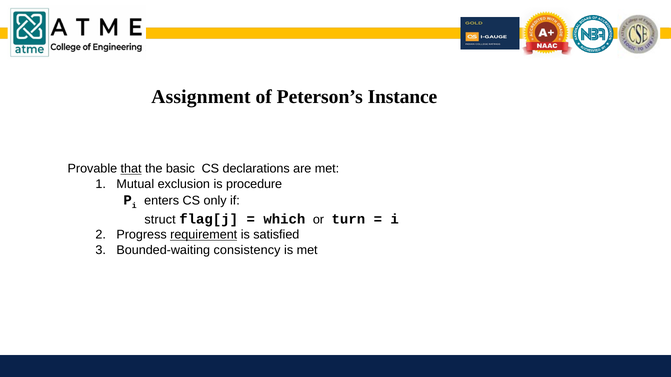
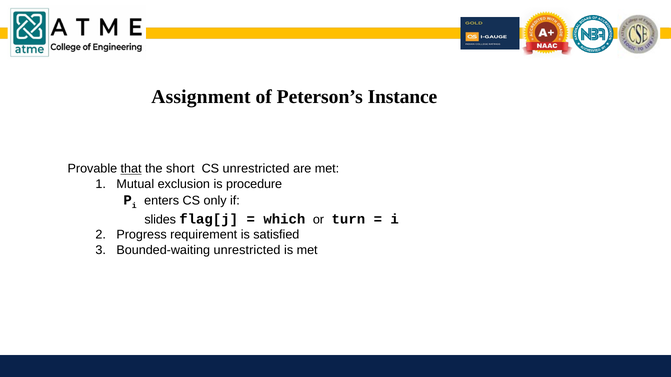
basic: basic -> short (180, 169)
CS declarations: declarations -> unrestricted (256, 169)
struct: struct -> slides (160, 220)
requirement underline: present -> none (204, 235)
Bounded-waiting consistency: consistency -> unrestricted (247, 250)
